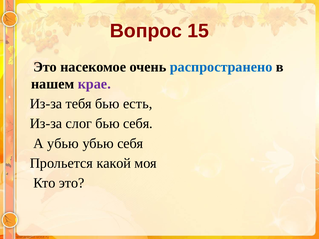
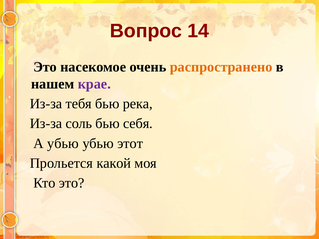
15: 15 -> 14 (198, 31)
распространено colour: blue -> orange (221, 67)
есть: есть -> река (138, 104)
слог: слог -> соль (79, 124)
убью себя: себя -> этот (130, 144)
